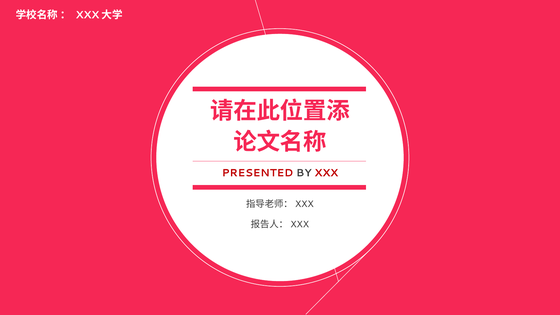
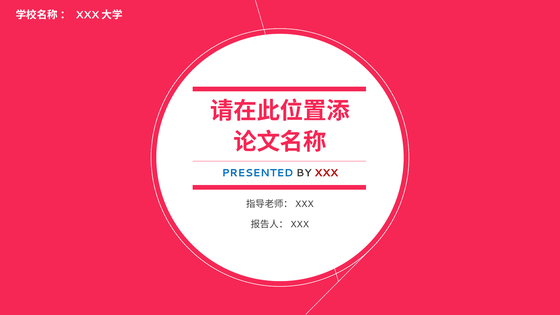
PRESENTED colour: red -> blue (258, 173)
